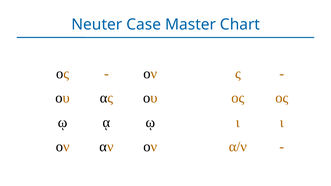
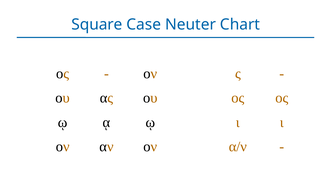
Neuter: Neuter -> Square (97, 25)
Master: Master -> Neuter (191, 25)
